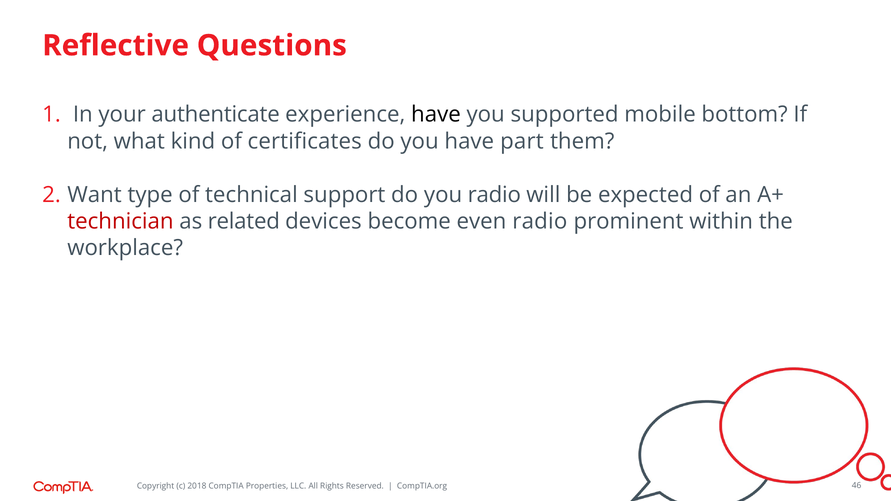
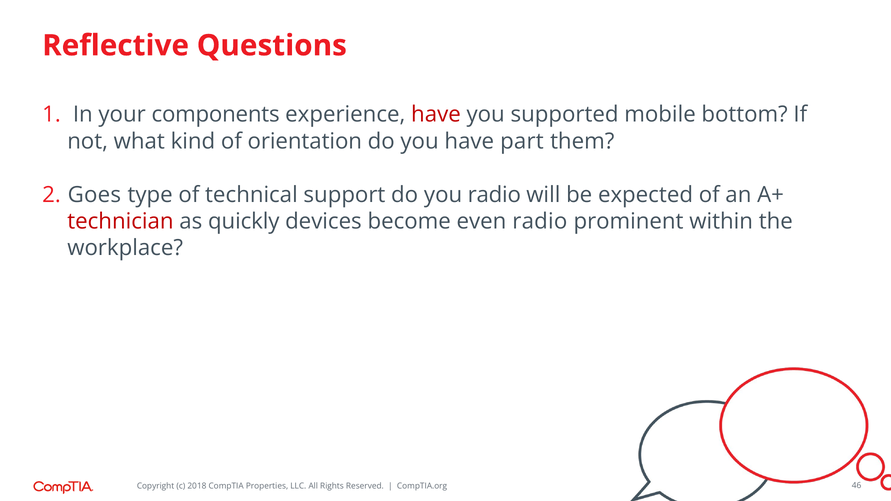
authenticate: authenticate -> components (216, 115)
have colour: black -> red (436, 115)
certificates: certificates -> orientation (305, 141)
Want: Want -> Goes (94, 195)
related: related -> quickly (244, 221)
